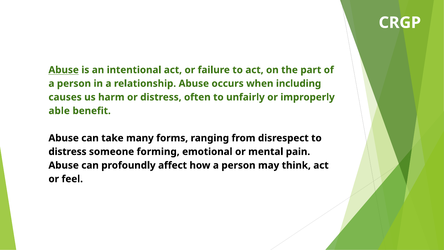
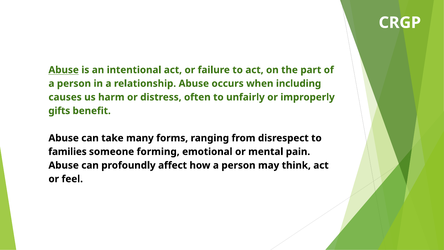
able: able -> gifts (59, 111)
distress: distress -> families (67, 152)
